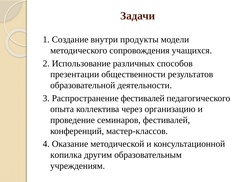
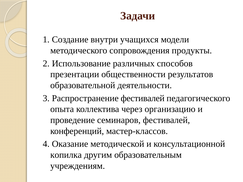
продукты: продукты -> учащихся (139, 40)
учащихся: учащихся -> продукты (192, 51)
